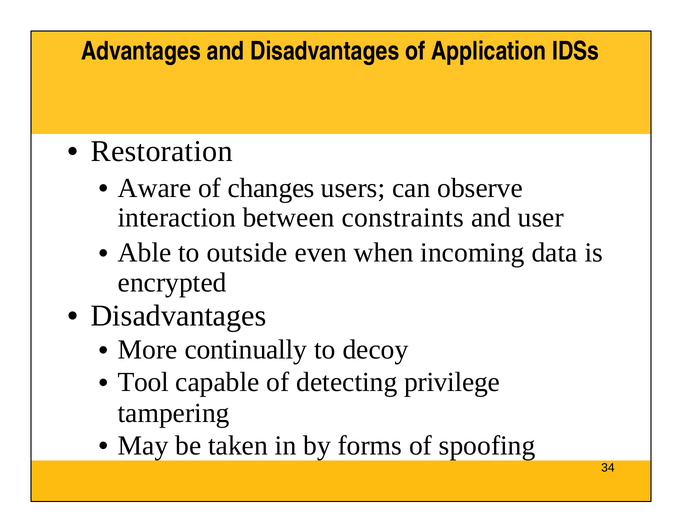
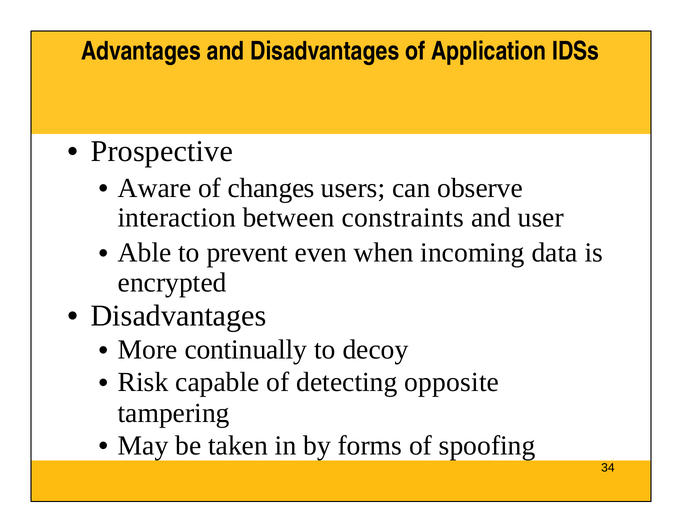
Restoration: Restoration -> Prospective (162, 151)
outside: outside -> prevent (247, 253)
Tool: Tool -> Risk (143, 382)
privilege: privilege -> opposite (452, 382)
